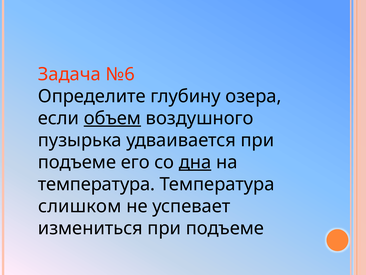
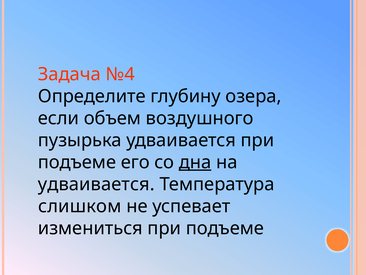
№6: №6 -> №4 (120, 74)
объем underline: present -> none (112, 118)
температура: температура -> удваивается (96, 184)
